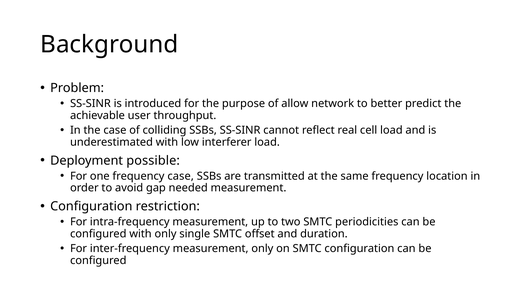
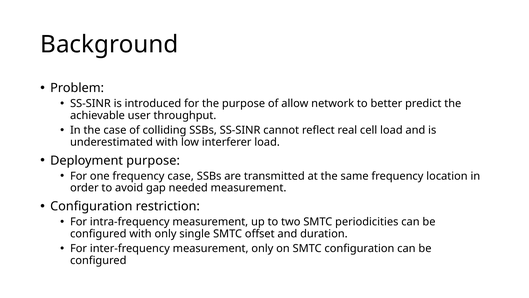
Deployment possible: possible -> purpose (153, 160)
